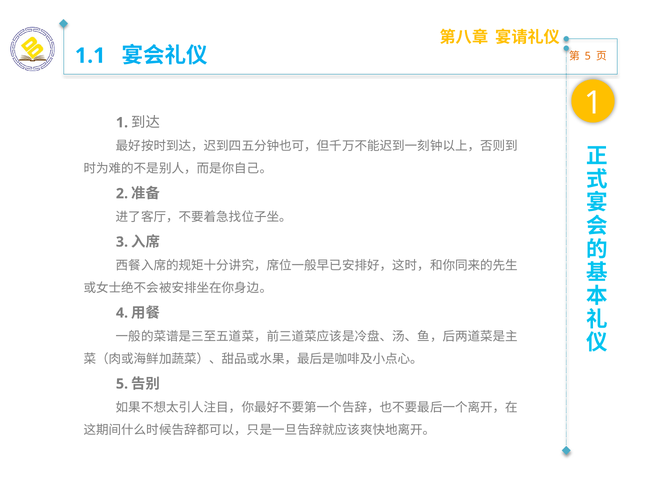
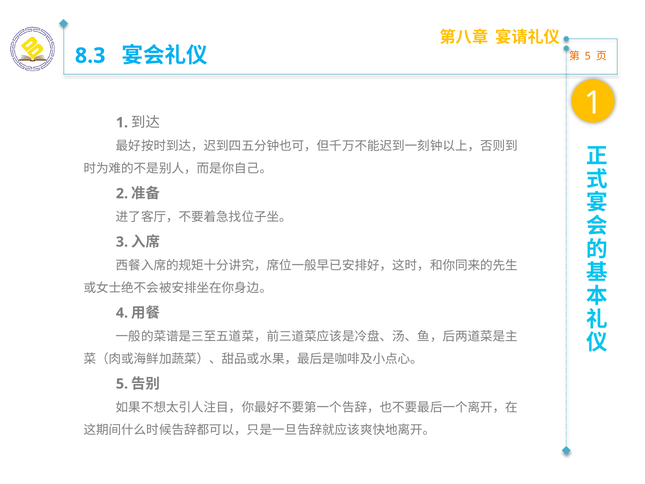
1.1: 1.1 -> 8.3 (90, 56)
